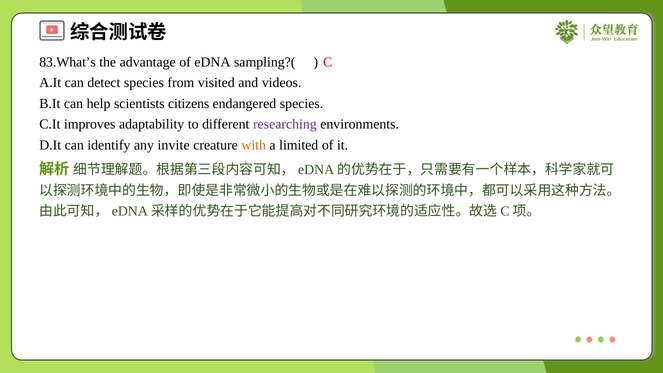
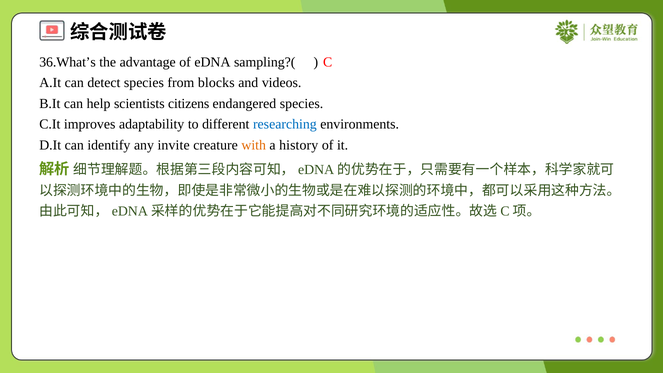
83.What’s: 83.What’s -> 36.What’s (68, 62)
visited: visited -> blocks (216, 83)
researching colour: purple -> blue (285, 124)
limited: limited -> history (299, 145)
